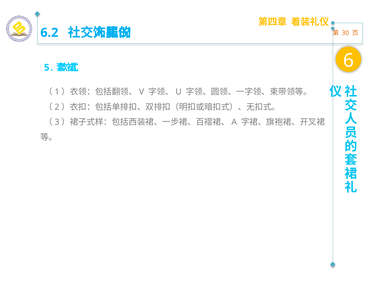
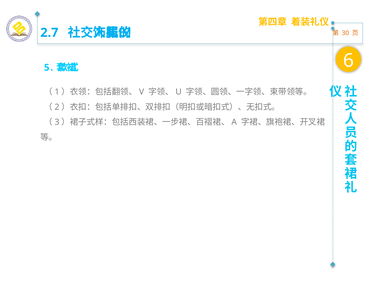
6.2: 6.2 -> 2.7 (49, 33)
